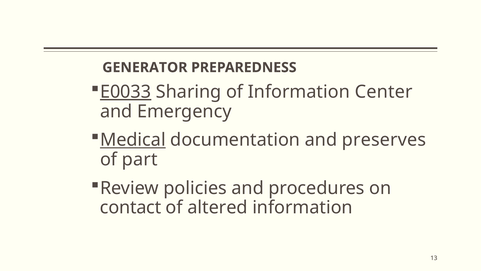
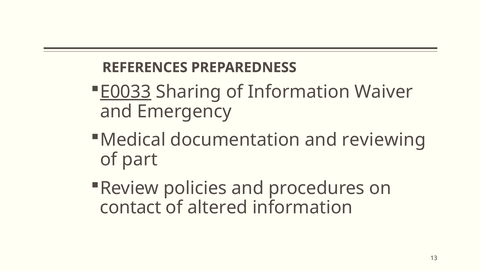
GENERATOR: GENERATOR -> REFERENCES (145, 67)
Center: Center -> Waiver (384, 92)
Medical underline: present -> none (133, 140)
preserves: preserves -> reviewing (384, 140)
